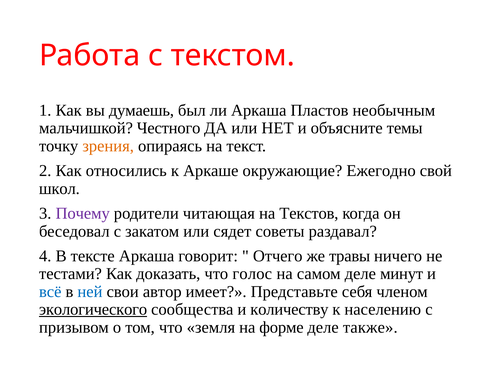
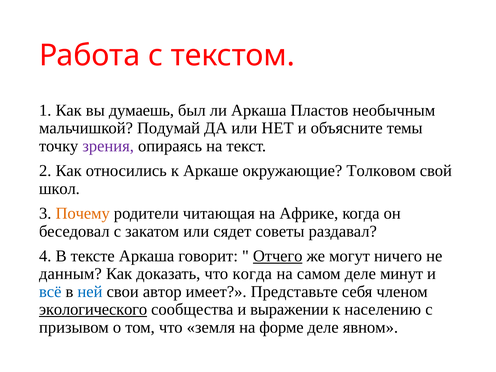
Честного: Честного -> Подумай (169, 128)
зрения colour: orange -> purple (108, 146)
Ежегодно: Ежегодно -> Толковом (381, 171)
Почему colour: purple -> orange (83, 213)
Текстов: Текстов -> Африке (309, 213)
Отчего underline: none -> present (278, 256)
травы: травы -> могут (350, 256)
тестами: тестами -> данным (70, 274)
что голос: голос -> когда (252, 274)
количеству: количеству -> выражении (289, 310)
также: также -> явном (370, 327)
